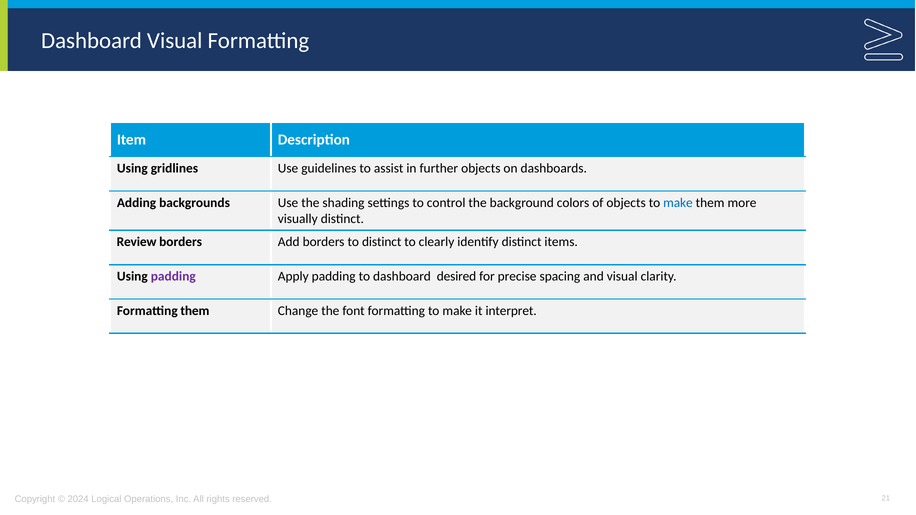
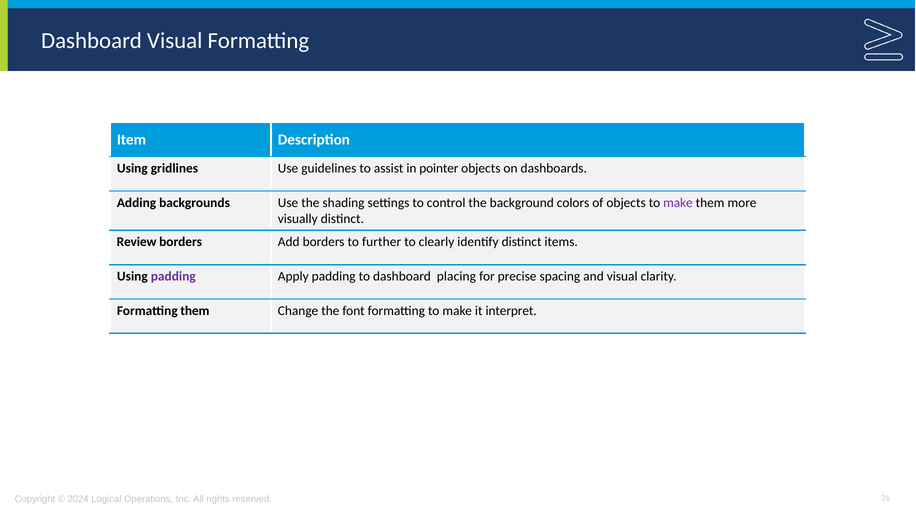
further: further -> pointer (439, 168)
make colour: blue -> purple (678, 203)
to distinct: distinct -> further (382, 242)
desired: desired -> placing (456, 277)
